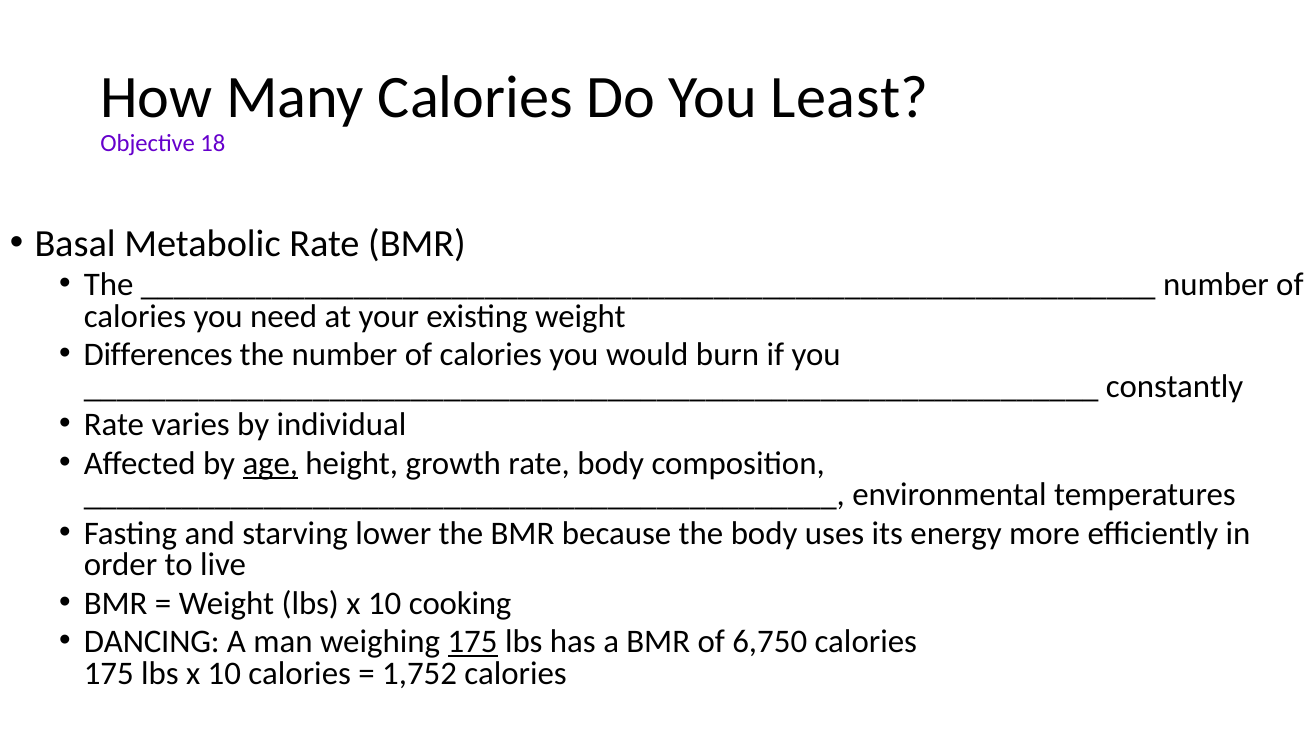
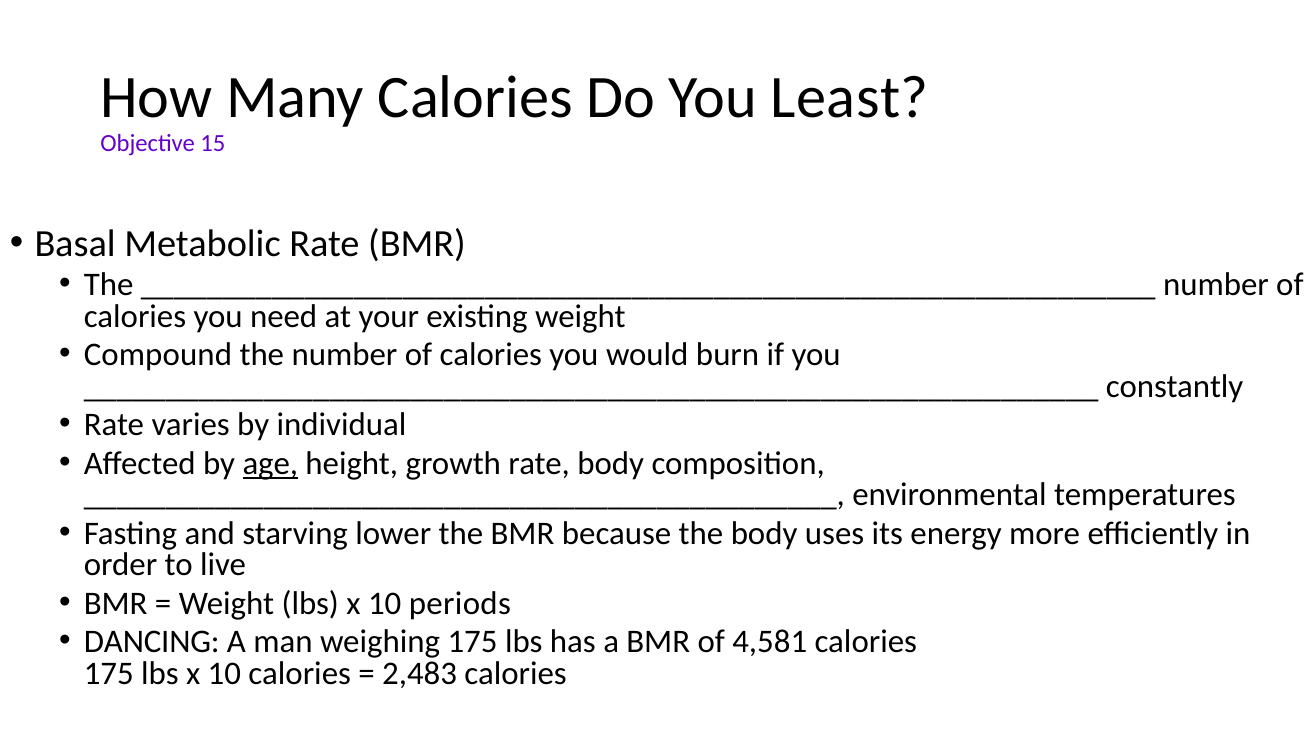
18: 18 -> 15 (213, 143)
Differences: Differences -> Compound (158, 355)
cooking: cooking -> periods (460, 603)
175 underline: present -> none (473, 642)
6,750: 6,750 -> 4,581 (770, 642)
1,752: 1,752 -> 2,483 (420, 673)
